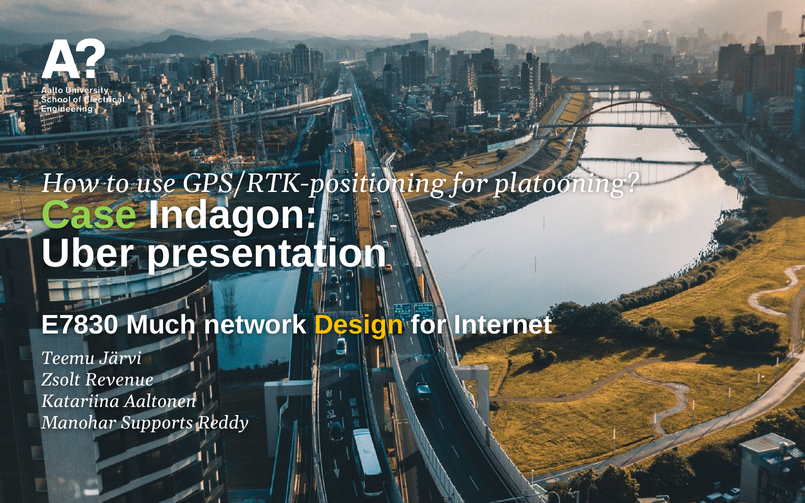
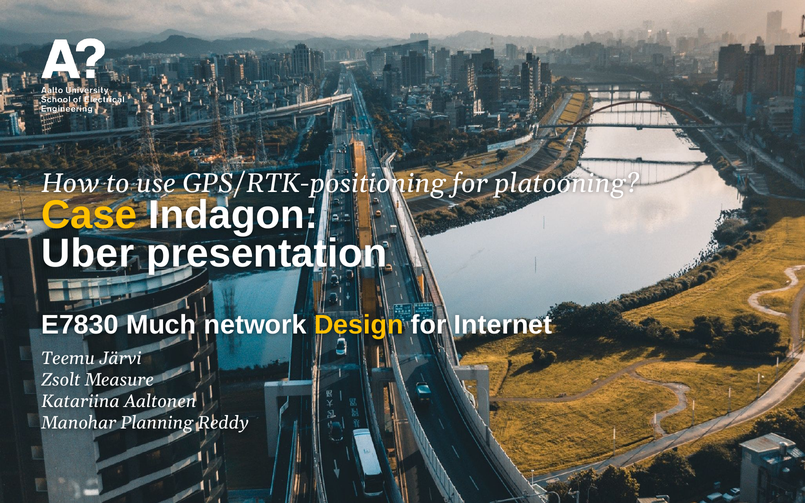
Case colour: light green -> yellow (89, 215)
Revenue: Revenue -> Measure (119, 380)
Supports: Supports -> Planning (157, 423)
